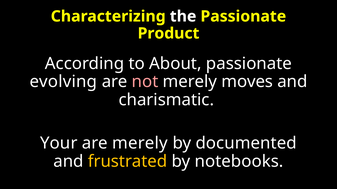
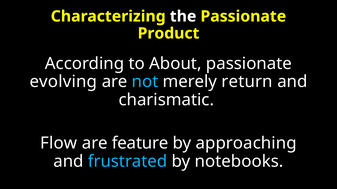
not colour: pink -> light blue (145, 82)
moves: moves -> return (247, 82)
Your: Your -> Flow (59, 144)
are merely: merely -> feature (140, 144)
documented: documented -> approaching (246, 144)
frustrated colour: yellow -> light blue (128, 162)
